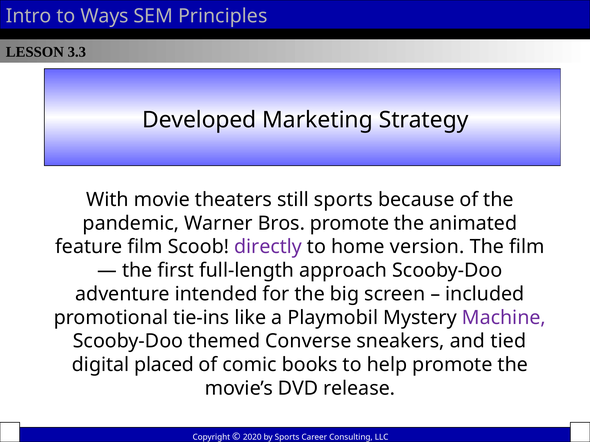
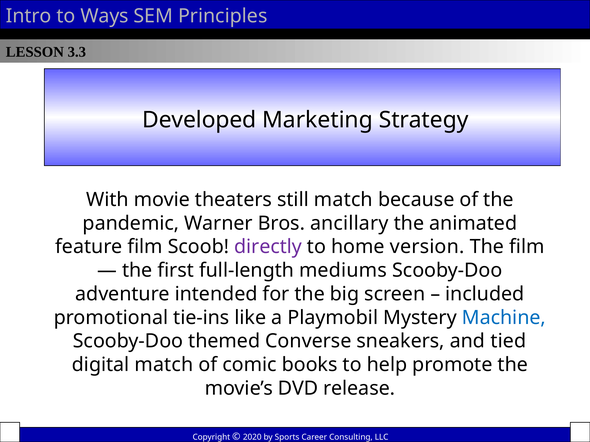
still sports: sports -> match (343, 200)
Bros promote: promote -> ancillary (349, 224)
approach: approach -> mediums (343, 271)
Machine colour: purple -> blue (504, 318)
digital placed: placed -> match (164, 365)
